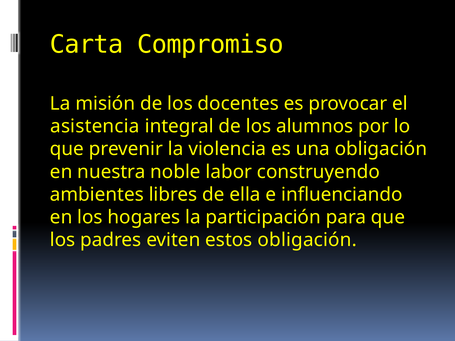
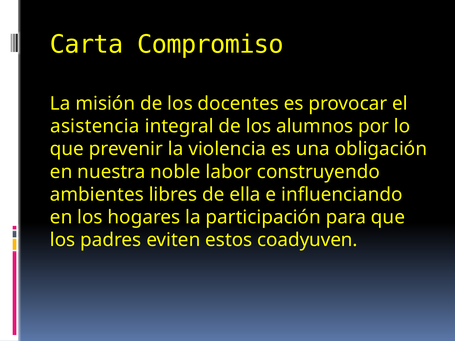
estos obligación: obligación -> coadyuven (307, 240)
